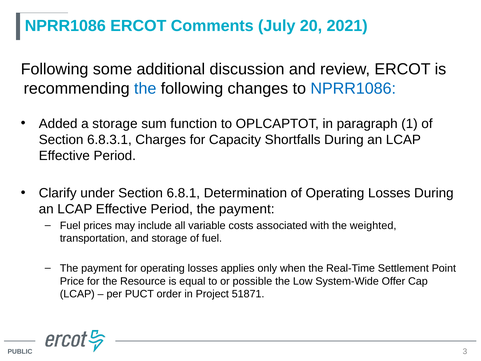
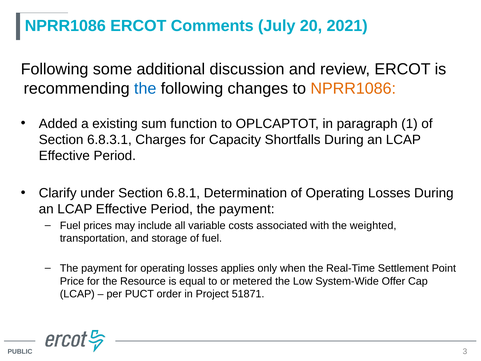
NPRR1086 colour: blue -> orange (353, 88)
a storage: storage -> existing (115, 124)
possible: possible -> metered (252, 281)
